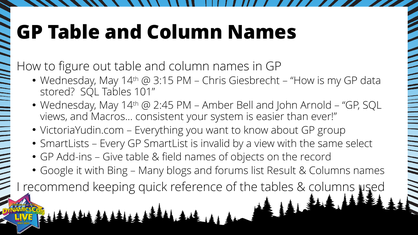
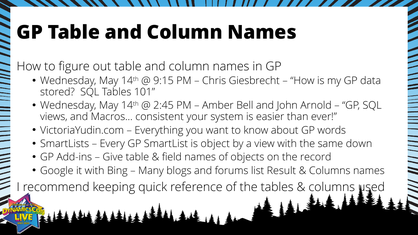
3:15: 3:15 -> 9:15 (164, 81)
group: group -> words (332, 130)
invalid: invalid -> object (215, 144)
select: select -> down (359, 144)
